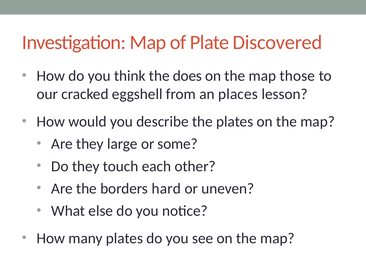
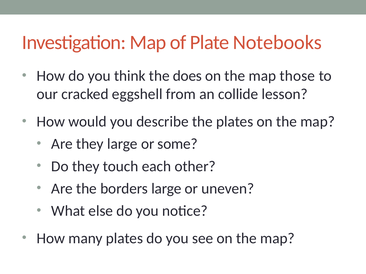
Discovered: Discovered -> Notebooks (277, 43)
places: places -> collide (238, 94)
borders hard: hard -> large (166, 189)
